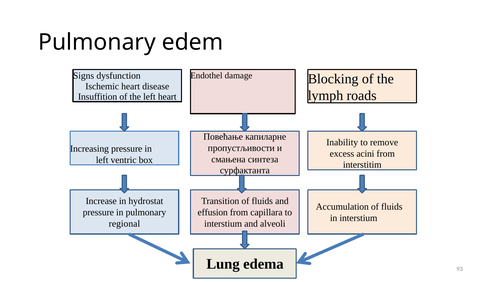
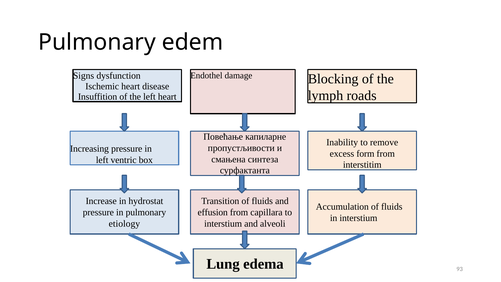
acini: acini -> form (365, 153)
regional: regional -> etiology (124, 224)
